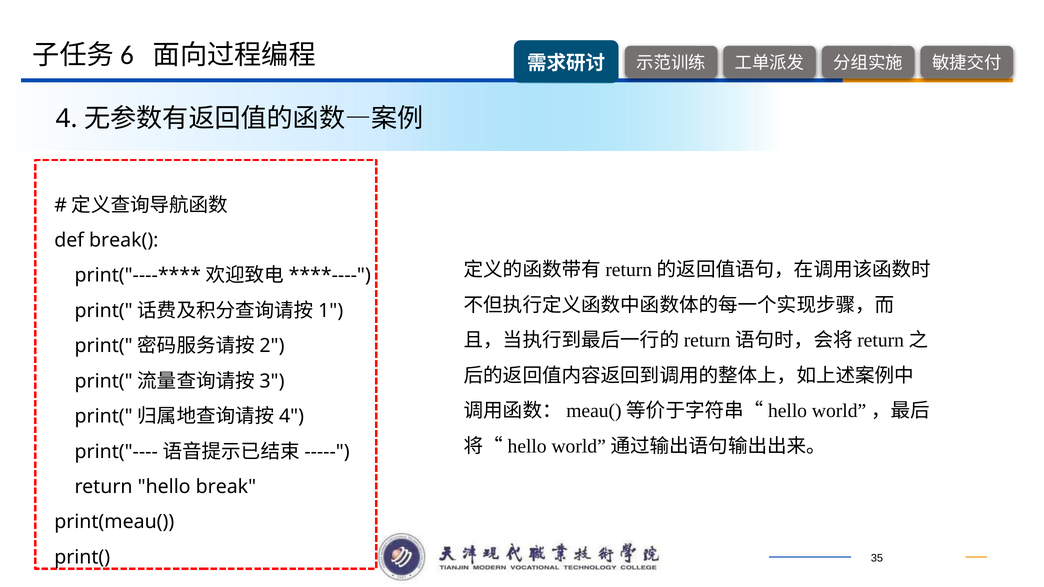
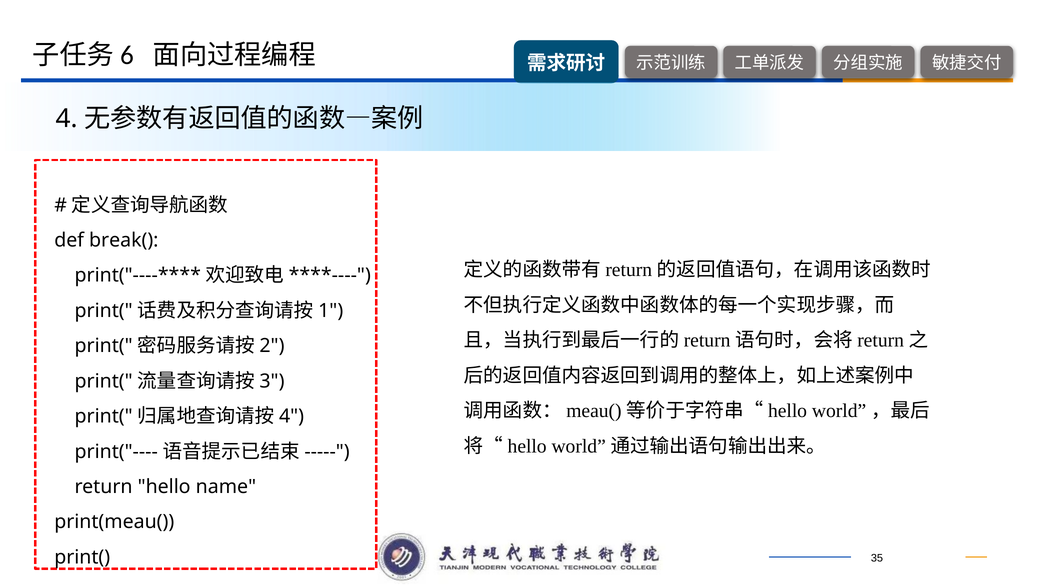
break: break -> name (226, 487)
